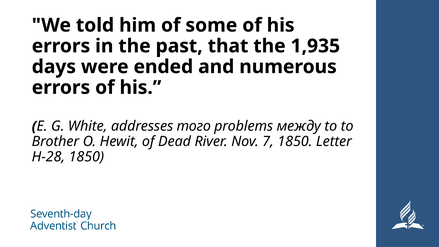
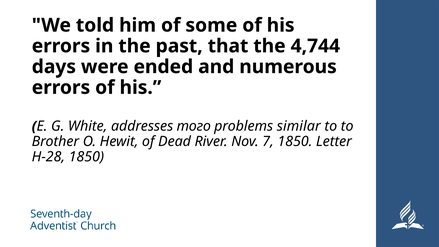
1,935: 1,935 -> 4,744 (315, 46)
между: между -> similar (299, 126)
